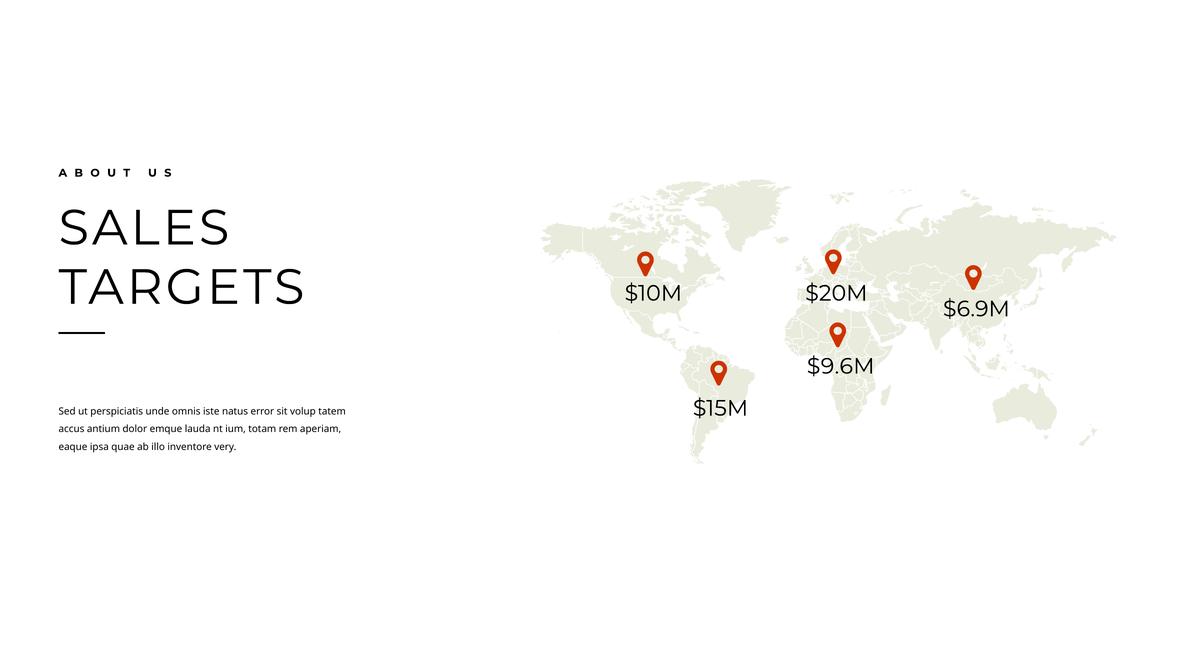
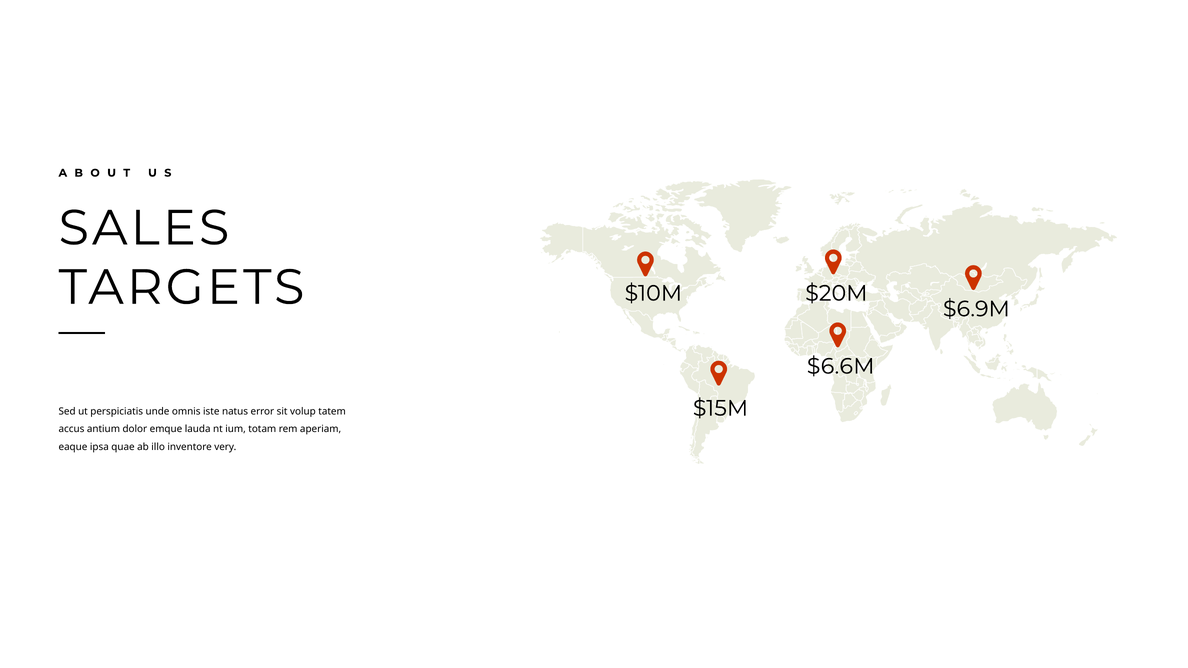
$9.6M: $9.6M -> $6.6M (841, 366)
